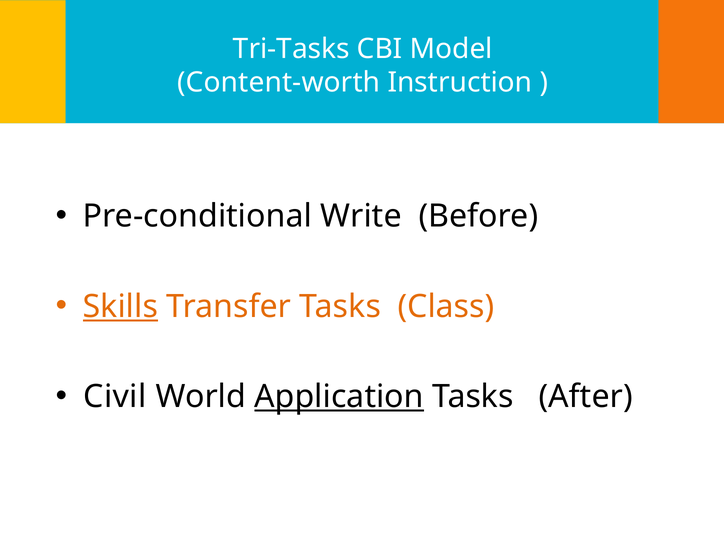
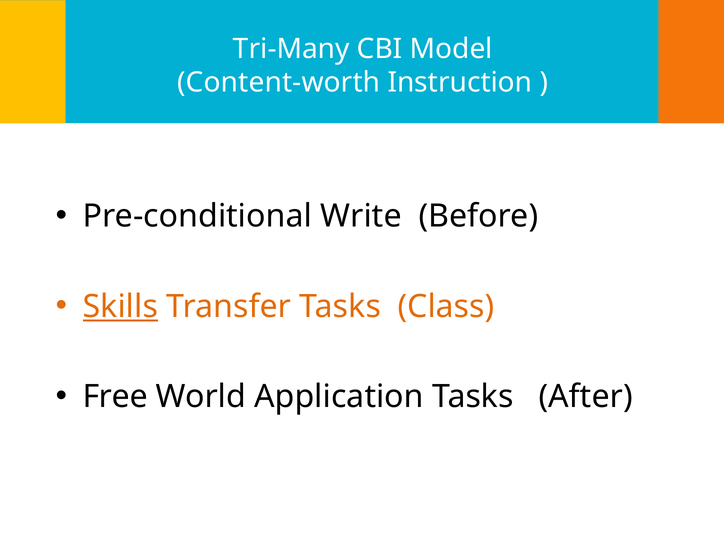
Tri-Tasks: Tri-Tasks -> Tri-Many (291, 49)
Civil: Civil -> Free (115, 397)
Application underline: present -> none (339, 397)
